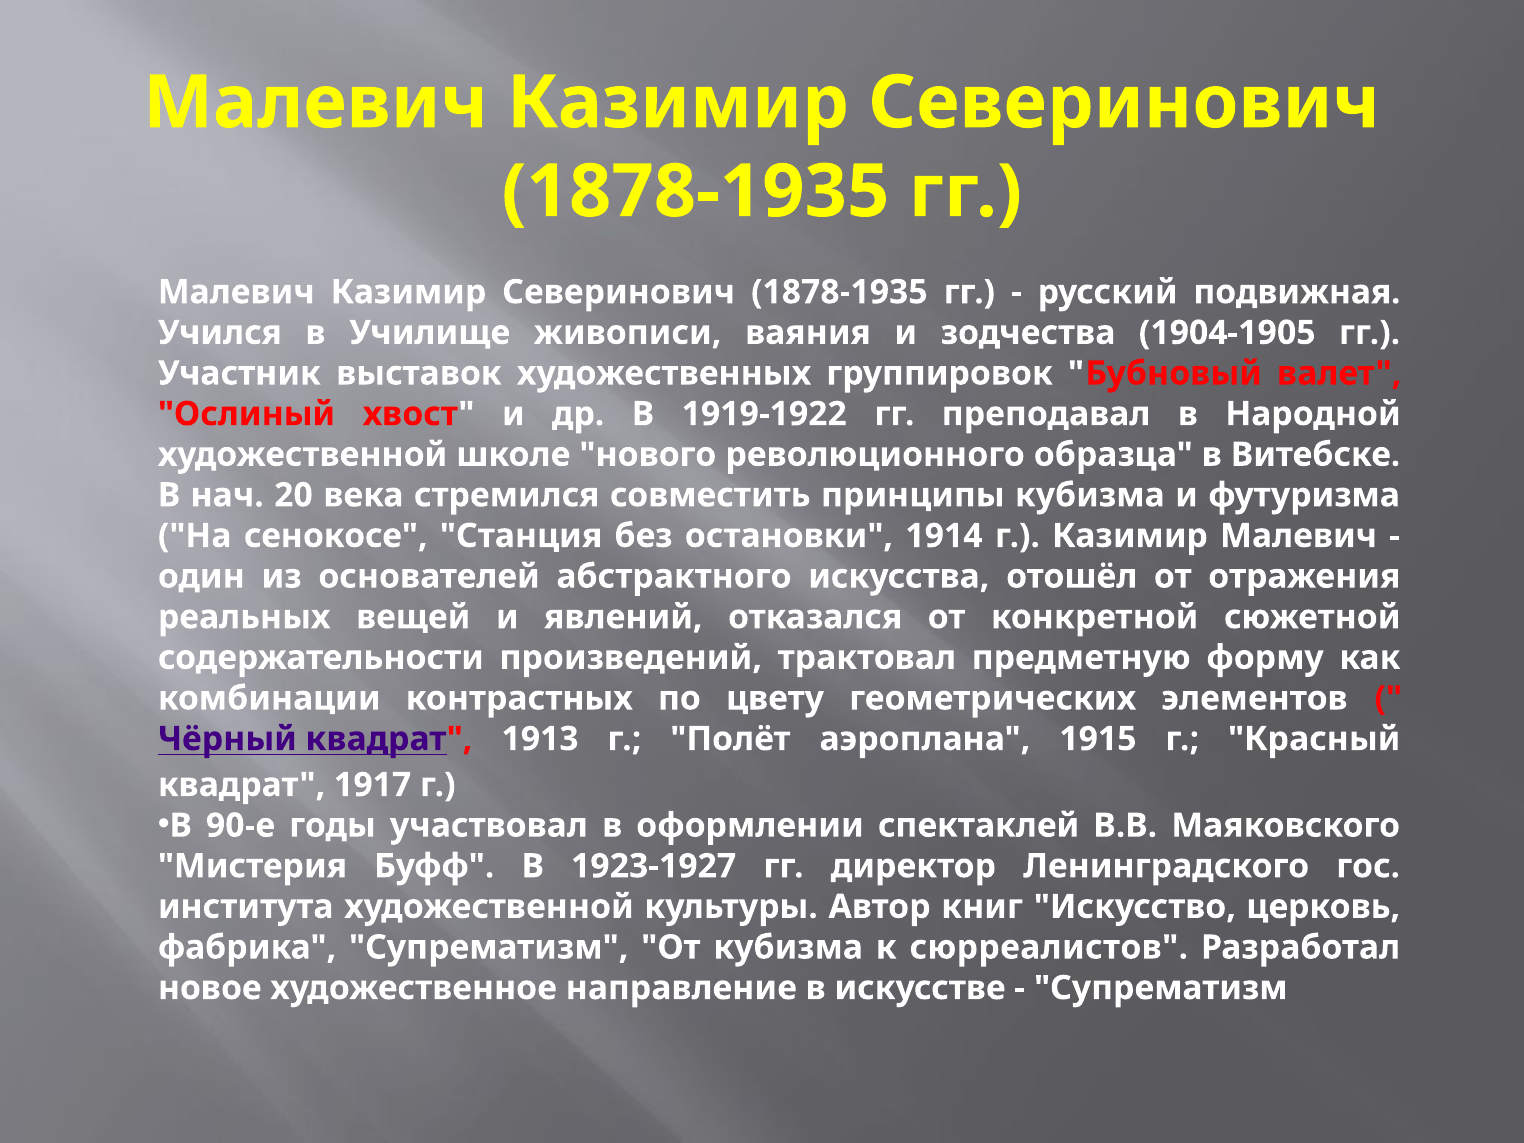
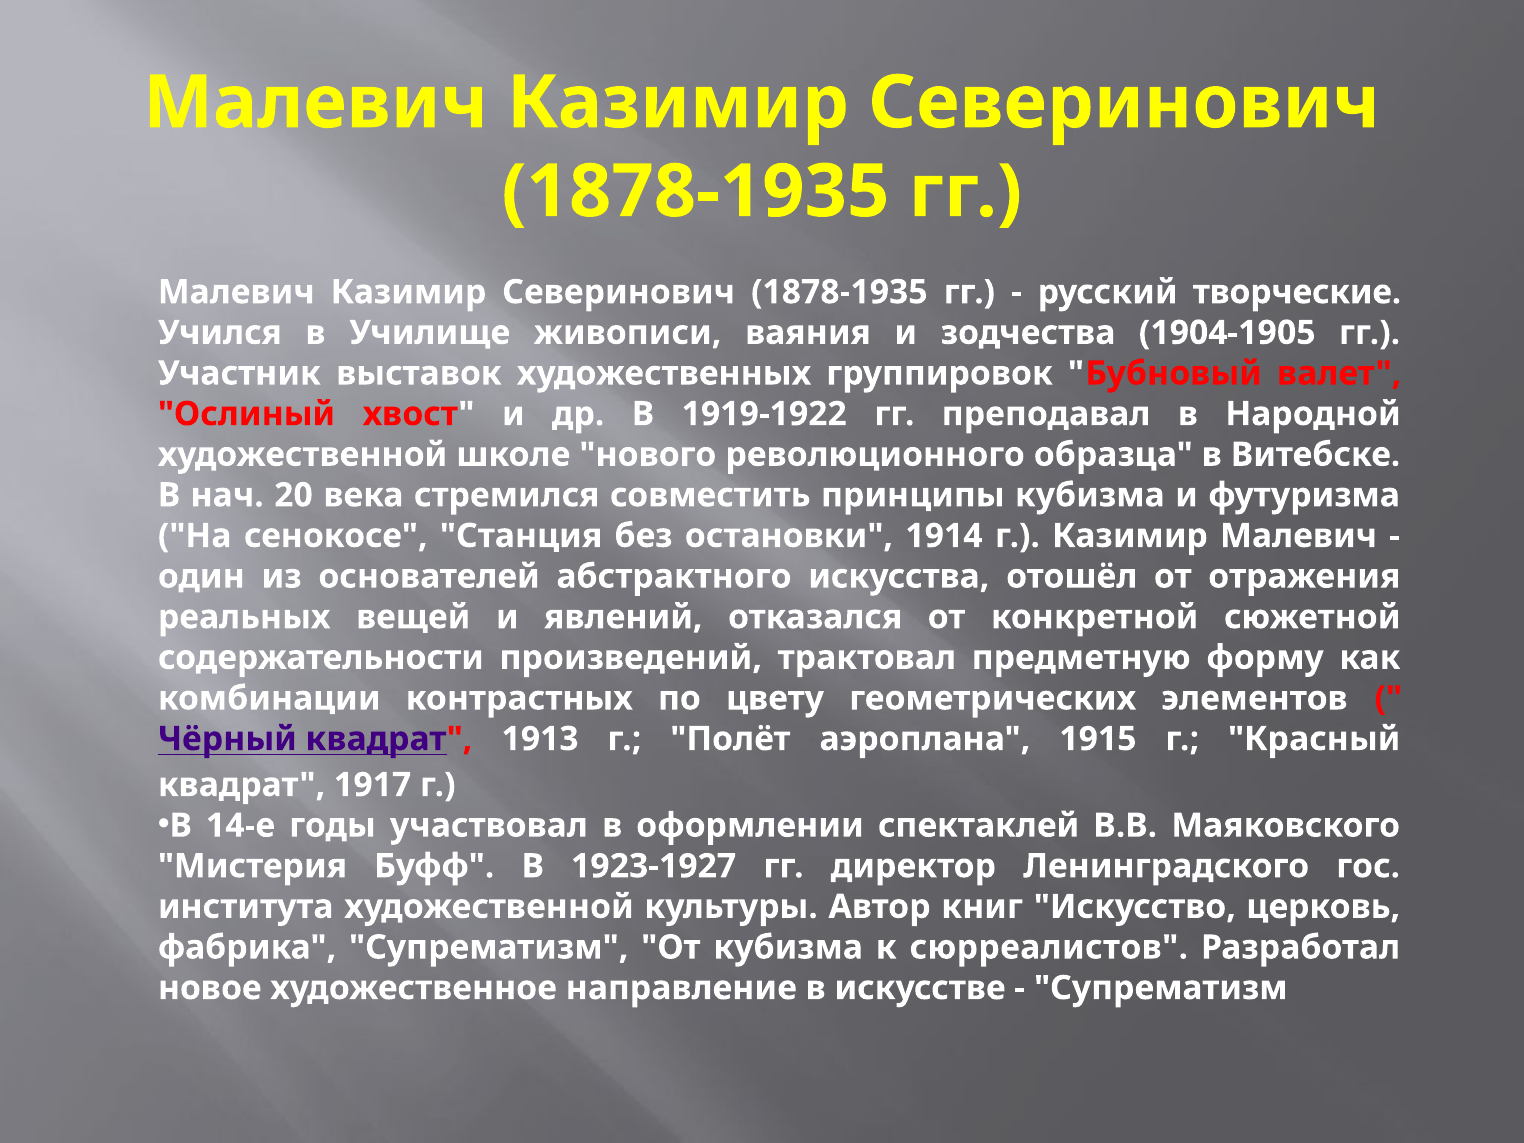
подвижная: подвижная -> творческие (1297, 292)
90-е: 90-е -> 14-е (240, 826)
